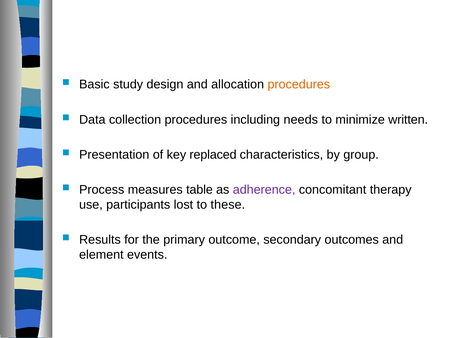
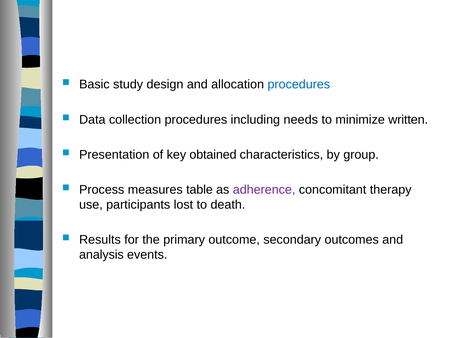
procedures colour: orange -> blue (299, 84)
replaced: replaced -> obtained (213, 154)
these: these -> death (228, 204)
element: element -> analysis (101, 254)
